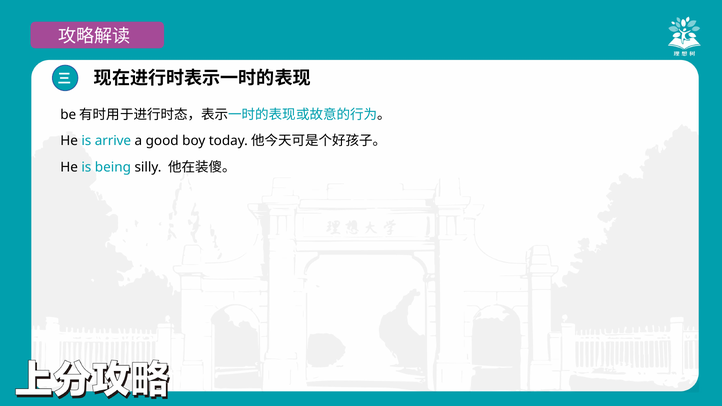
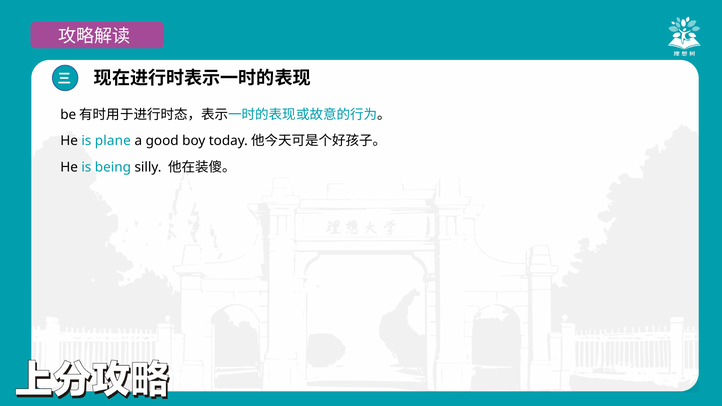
arrive: arrive -> plane (113, 141)
